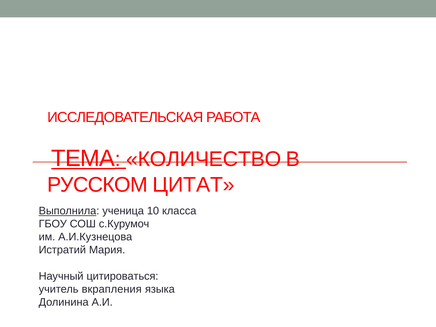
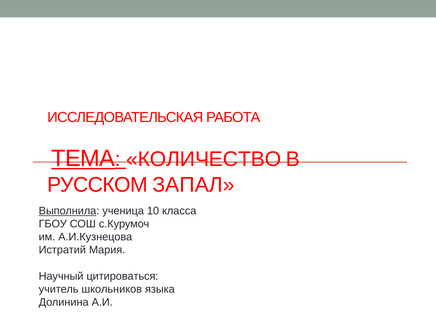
ЦИТАТ: ЦИТАТ -> ЗАПАЛ (194, 185)
вкрапления: вкрапления -> школьников (112, 289)
